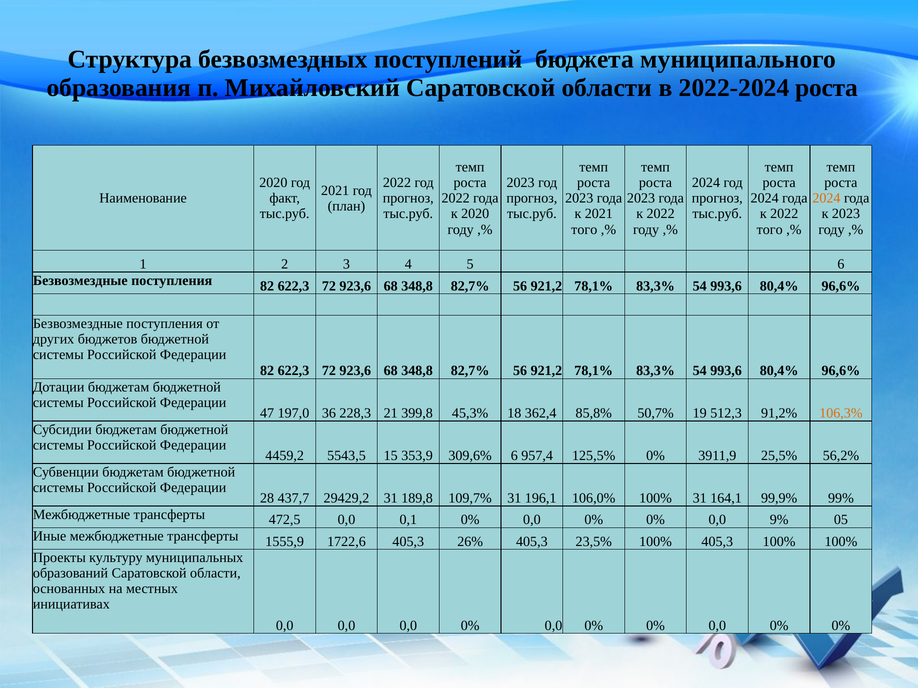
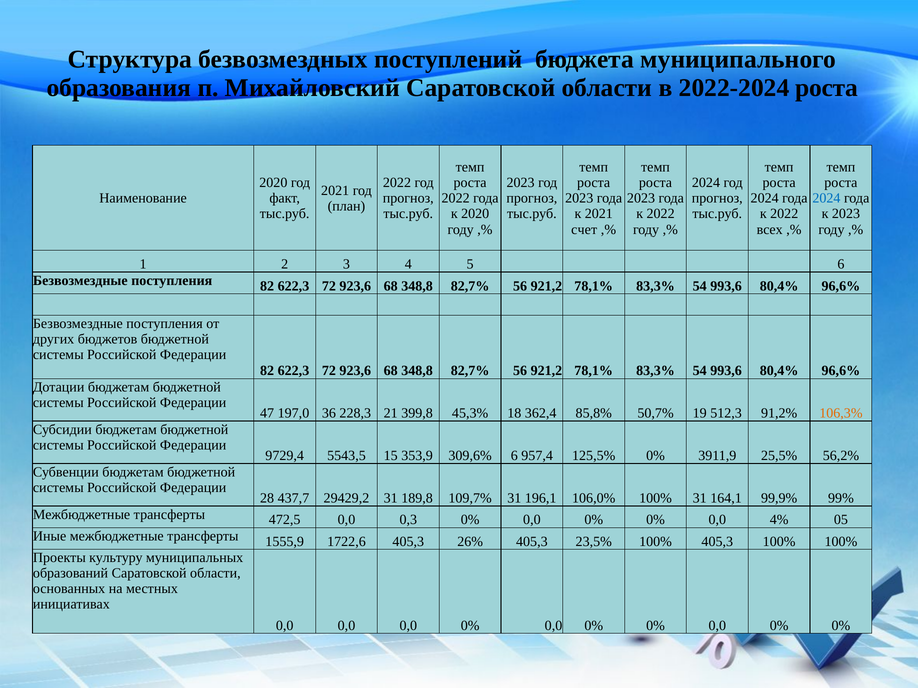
2024 colour: orange -> blue (826, 198)
того: того -> счет (584, 230)
того: того -> всех (770, 230)
4459,2: 4459,2 -> 9729,4 (285, 456)
0,1: 0,1 -> 0,3 (408, 520)
9%: 9% -> 4% (779, 520)
